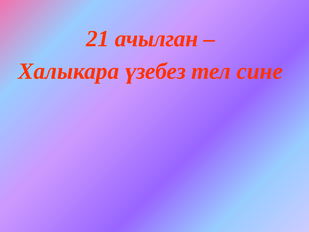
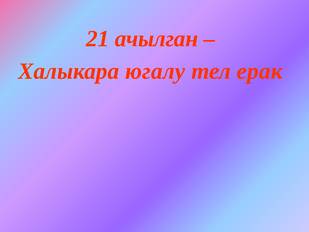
үзебез: үзебез -> югалу (155, 71)
сине: сине -> ерак (260, 71)
